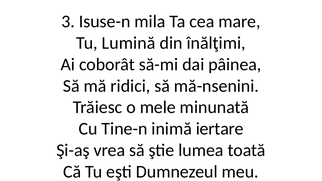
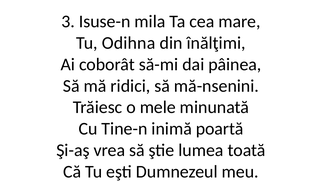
Lumină: Lumină -> Odihna (129, 43)
iertare: iertare -> poartă (220, 129)
